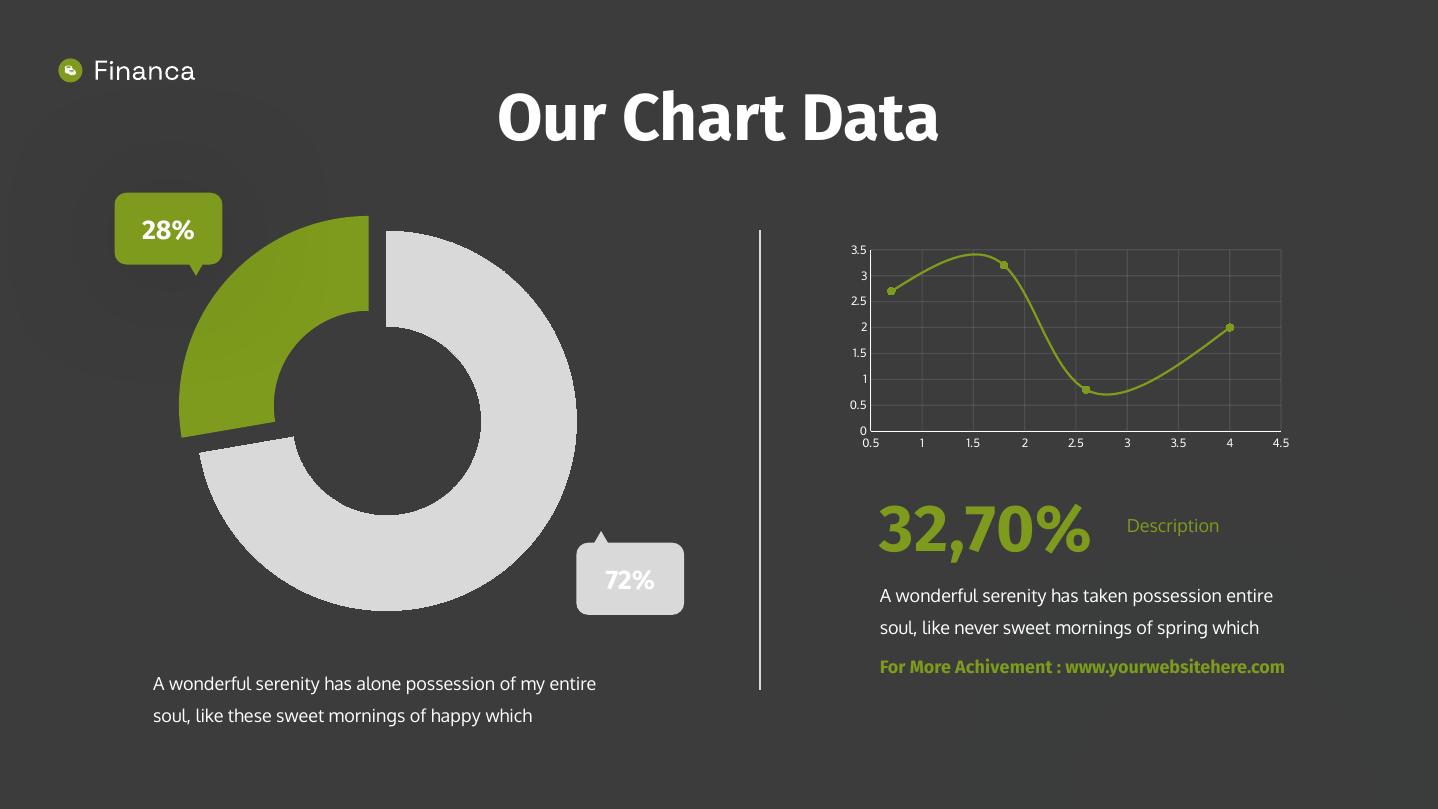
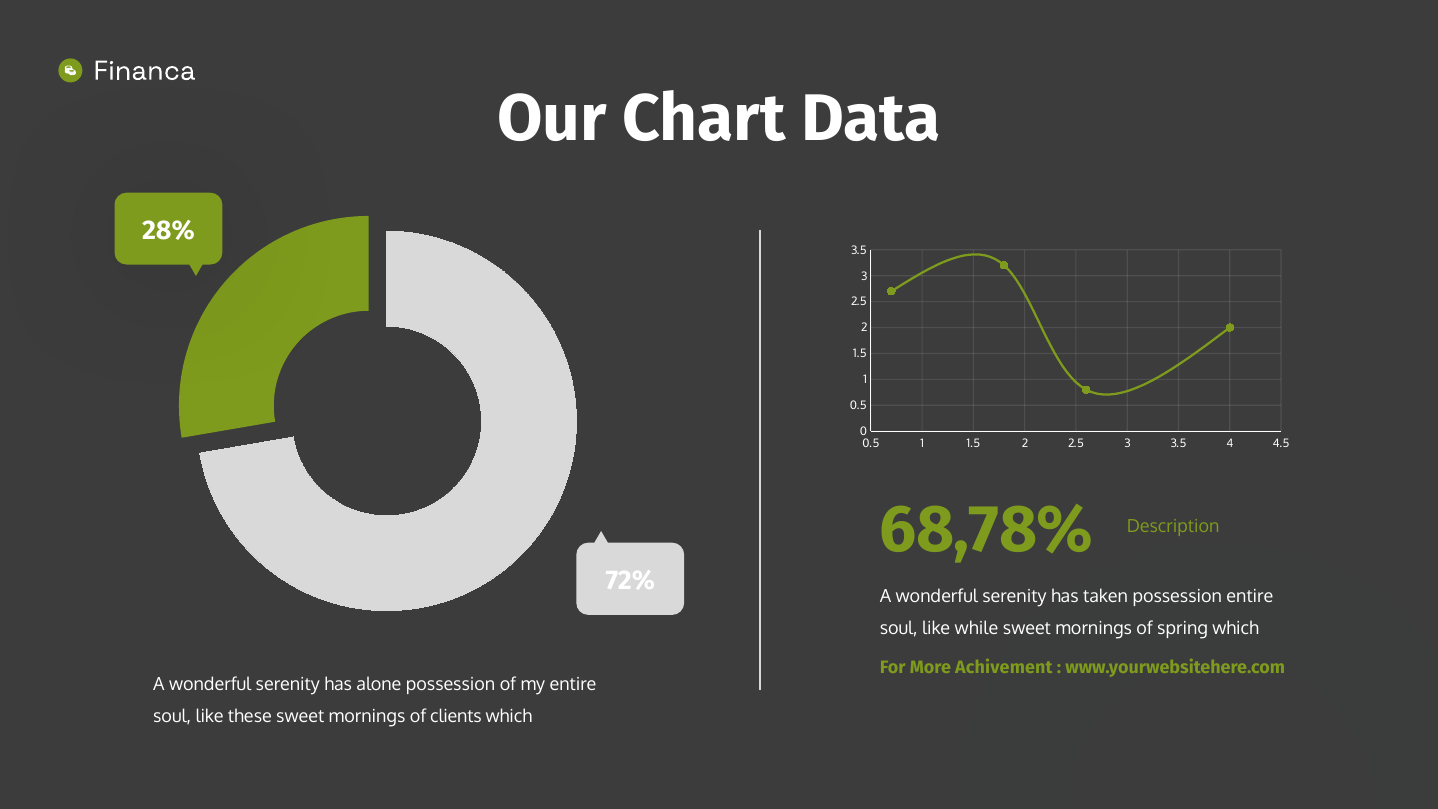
32,70%: 32,70% -> 68,78% (987, 530)
never: never -> while (976, 628)
happy: happy -> clients (456, 717)
